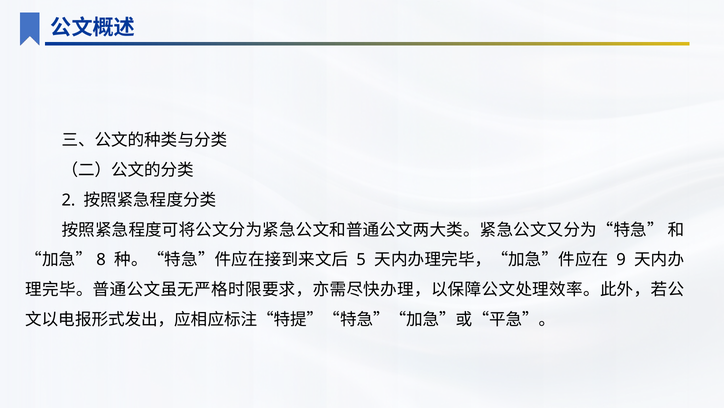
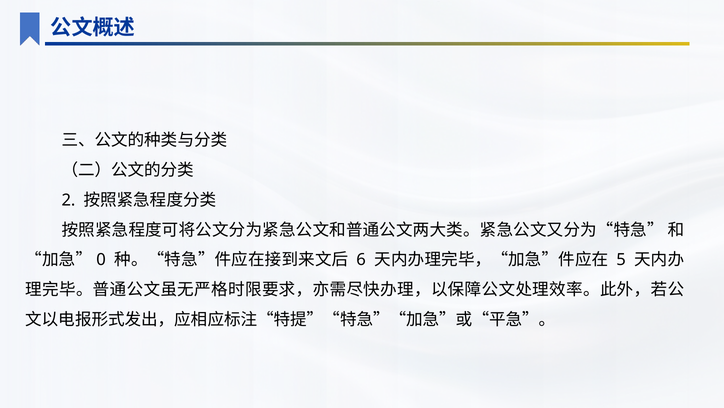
8: 8 -> 0 (101, 259)
5: 5 -> 6 (361, 259)
9: 9 -> 5 (621, 259)
